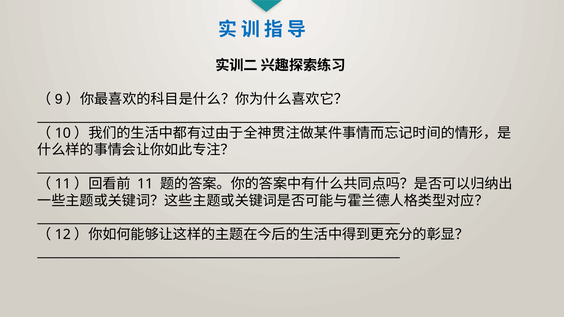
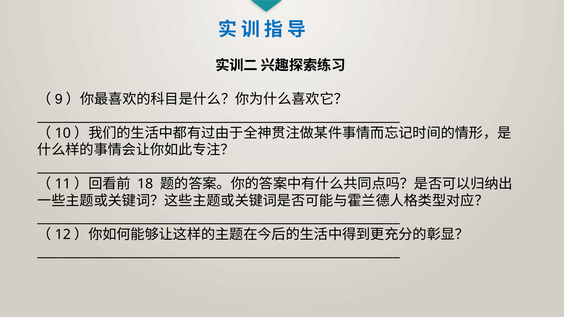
11: 11 -> 18 (145, 184)
